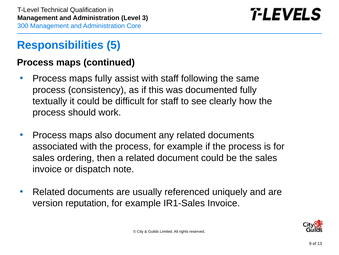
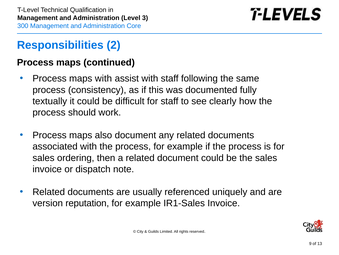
5: 5 -> 2 (114, 45)
maps fully: fully -> with (103, 78)
